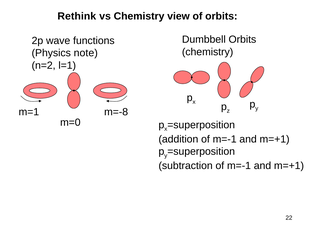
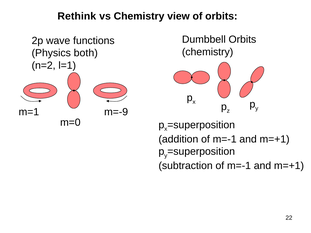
note: note -> both (86, 53)
m=-8: m=-8 -> m=-9 (116, 112)
